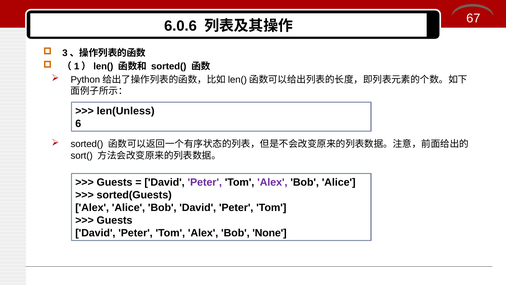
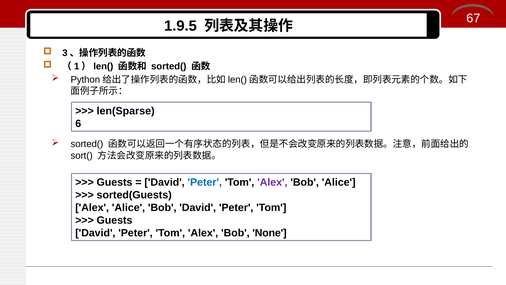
6.0.6: 6.0.6 -> 1.9.5 (180, 26)
len(Unless: len(Unless -> len(Sparse (126, 111)
Peter colour: purple -> blue (205, 182)
